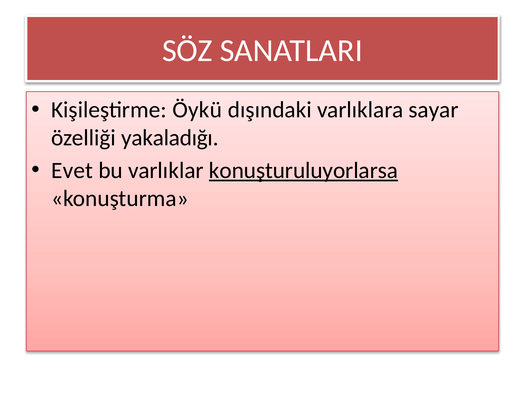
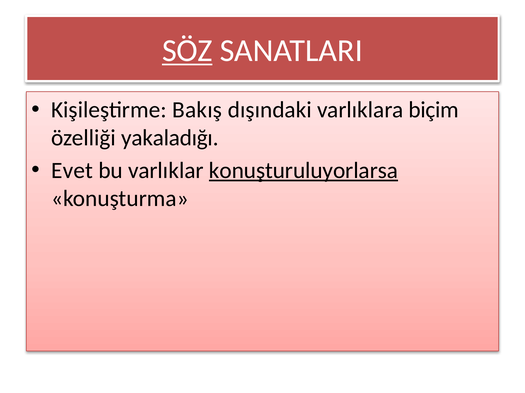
SÖZ underline: none -> present (187, 51)
Öykü: Öykü -> Bakış (197, 110)
sayar: sayar -> biçim (434, 110)
